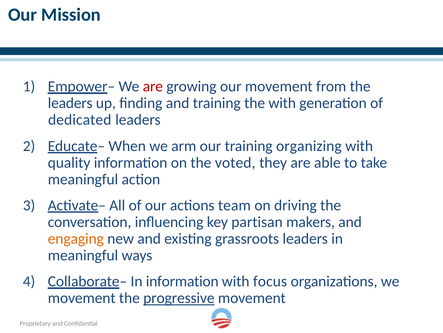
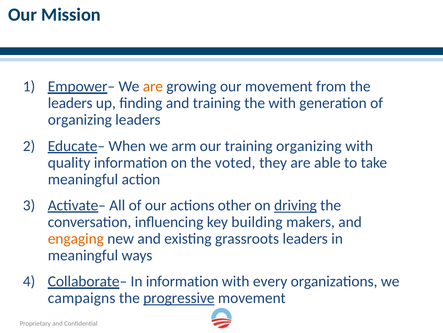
are colour: red -> orange (153, 86)
dedicated: dedicated -> organizing (80, 120)
team: team -> other (235, 205)
driving underline: none -> present (295, 205)
partisan: partisan -> building (257, 222)
focus: focus -> every (270, 281)
movement: movement -> campaigns (82, 297)
